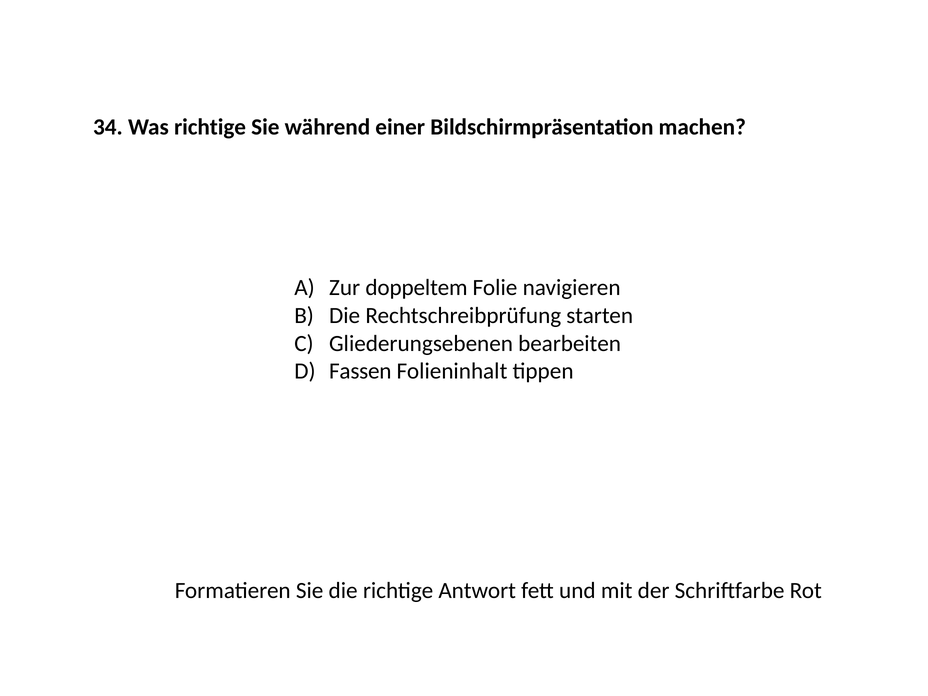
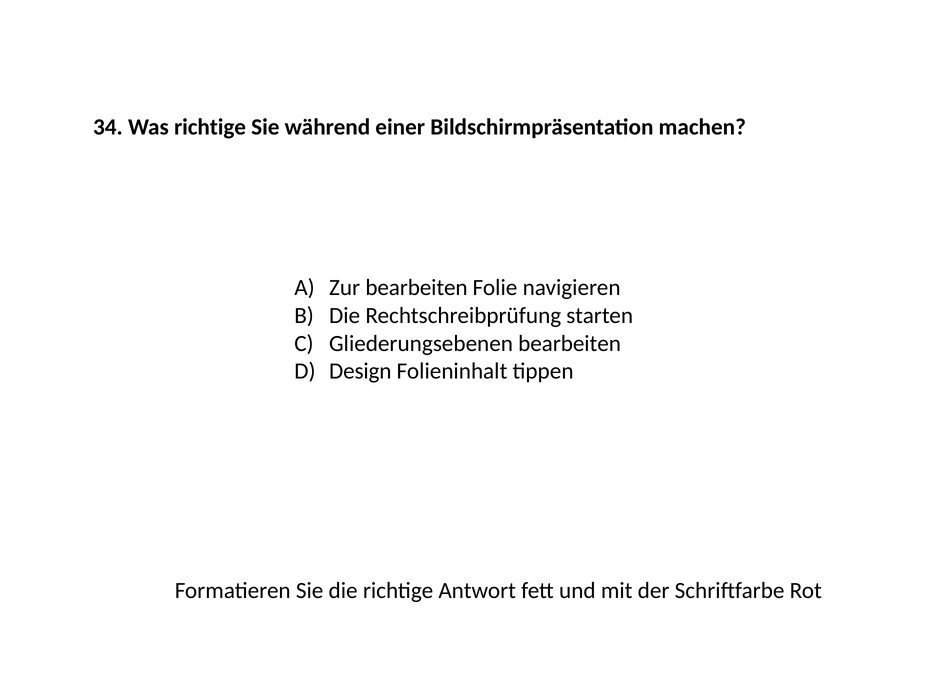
Zur doppeltem: doppeltem -> bearbeiten (416, 288)
Fassen: Fassen -> Design (360, 371)
